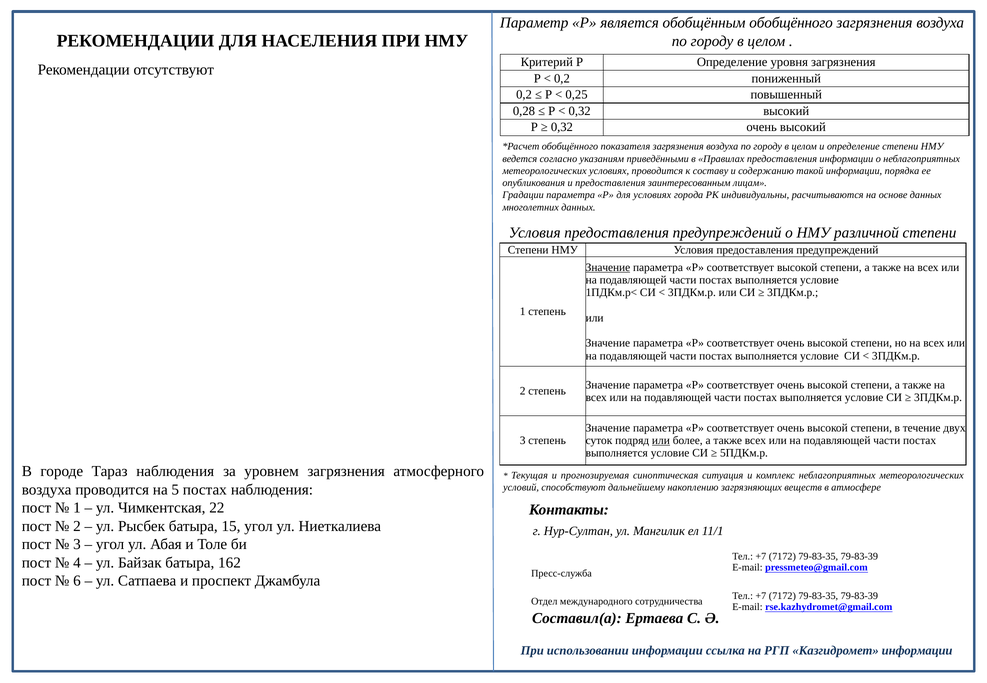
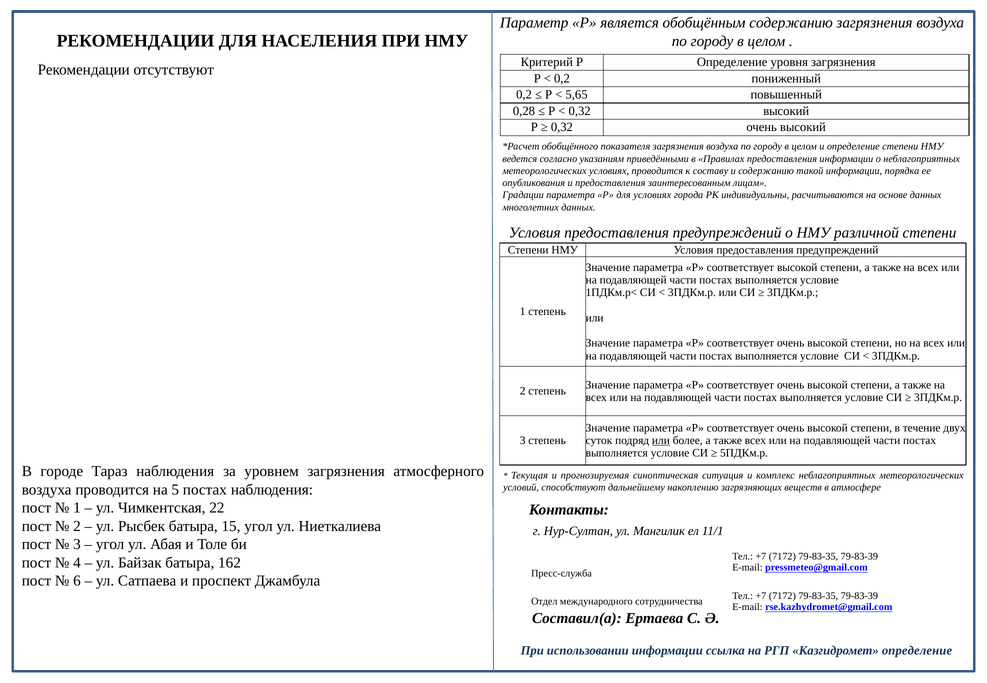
обобщённым обобщённого: обобщённого -> содержанию (791, 23)
0,25: 0,25 -> 5,65 (577, 95)
Значение underline: present -> none (608, 268)
Казгидромет информации: информации -> определение (917, 651)
